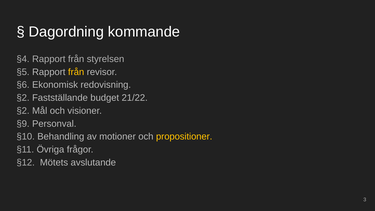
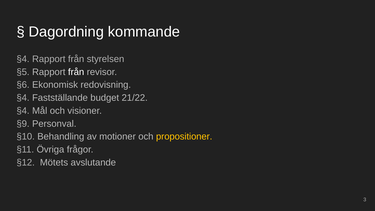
från colour: yellow -> white (76, 72)
§2: §2 -> §4 (23, 98)
§2: §2 -> §4 (23, 111)
